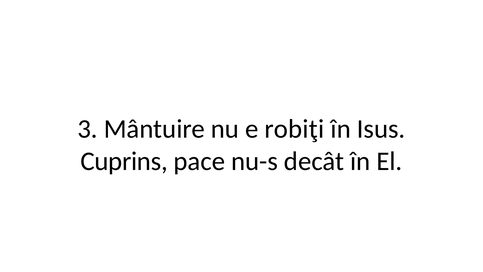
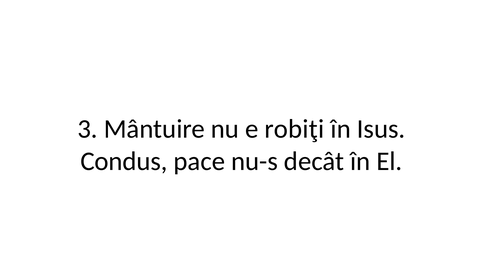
Cuprins: Cuprins -> Condus (124, 161)
